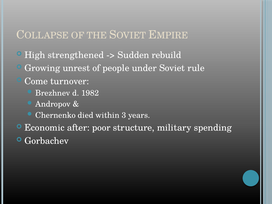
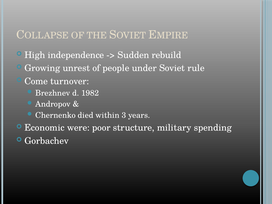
strengthened: strengthened -> independence (76, 55)
after: after -> were (78, 128)
